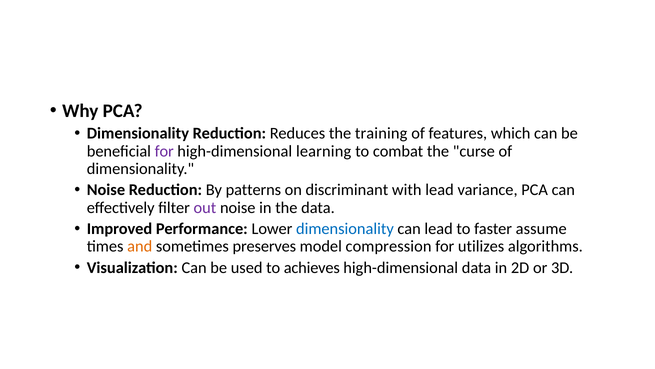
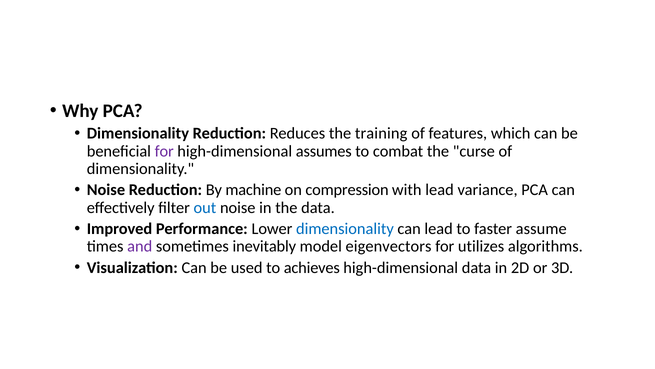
learning: learning -> assumes (324, 151)
patterns: patterns -> machine (253, 190)
discriminant: discriminant -> compression (347, 190)
out colour: purple -> blue (205, 207)
and colour: orange -> purple (140, 246)
preserves: preserves -> inevitably (264, 246)
compression: compression -> eigenvectors (389, 246)
